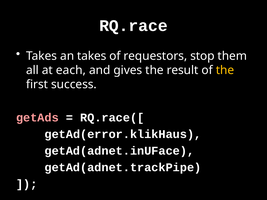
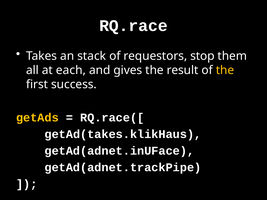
an takes: takes -> stack (92, 56)
getAds colour: pink -> yellow (37, 118)
getAd(error.klikHaus: getAd(error.klikHaus -> getAd(takes.klikHaus (123, 134)
